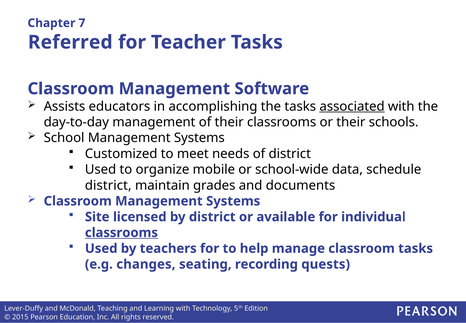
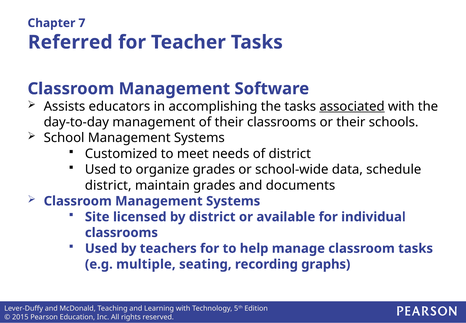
organize mobile: mobile -> grades (214, 169)
classrooms underline: present -> none (121, 232)
changes: changes -> multiple (146, 264)
quests: quests -> graphs (326, 264)
